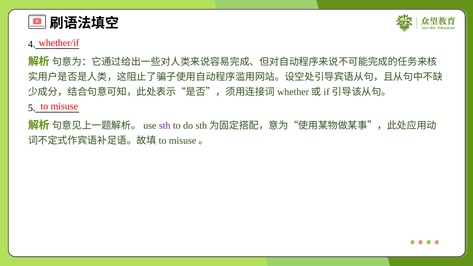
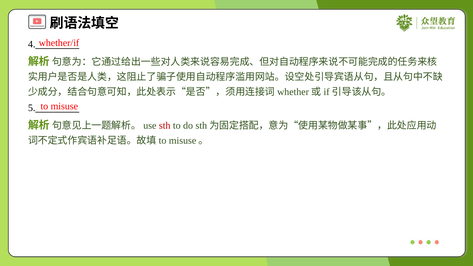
sth colour: purple -> red (165, 126)
